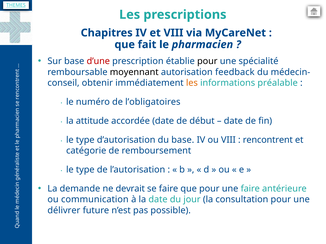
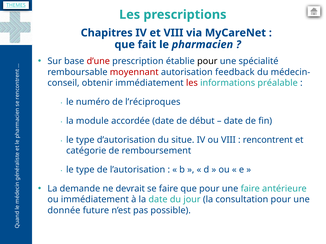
moyennant colour: black -> red (134, 72)
les colour: orange -> red (192, 83)
l’obligatoires: l’obligatoires -> l’réciproques (153, 102)
attitude: attitude -> module (92, 121)
du base: base -> situe (183, 140)
ou communication: communication -> immédiatement (95, 200)
délivrer: délivrer -> donnée (64, 211)
